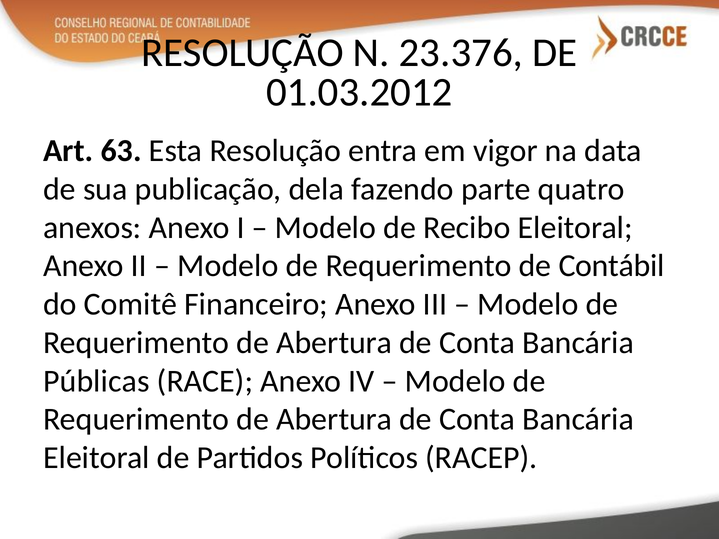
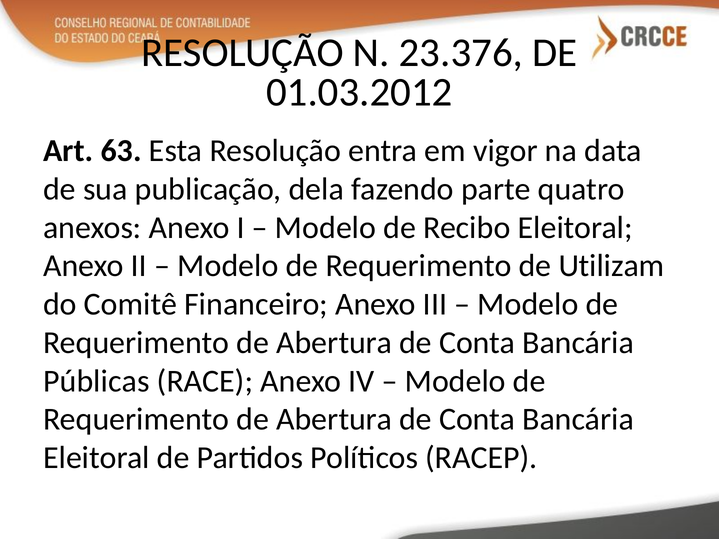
Contábil: Contábil -> Utilizam (611, 266)
